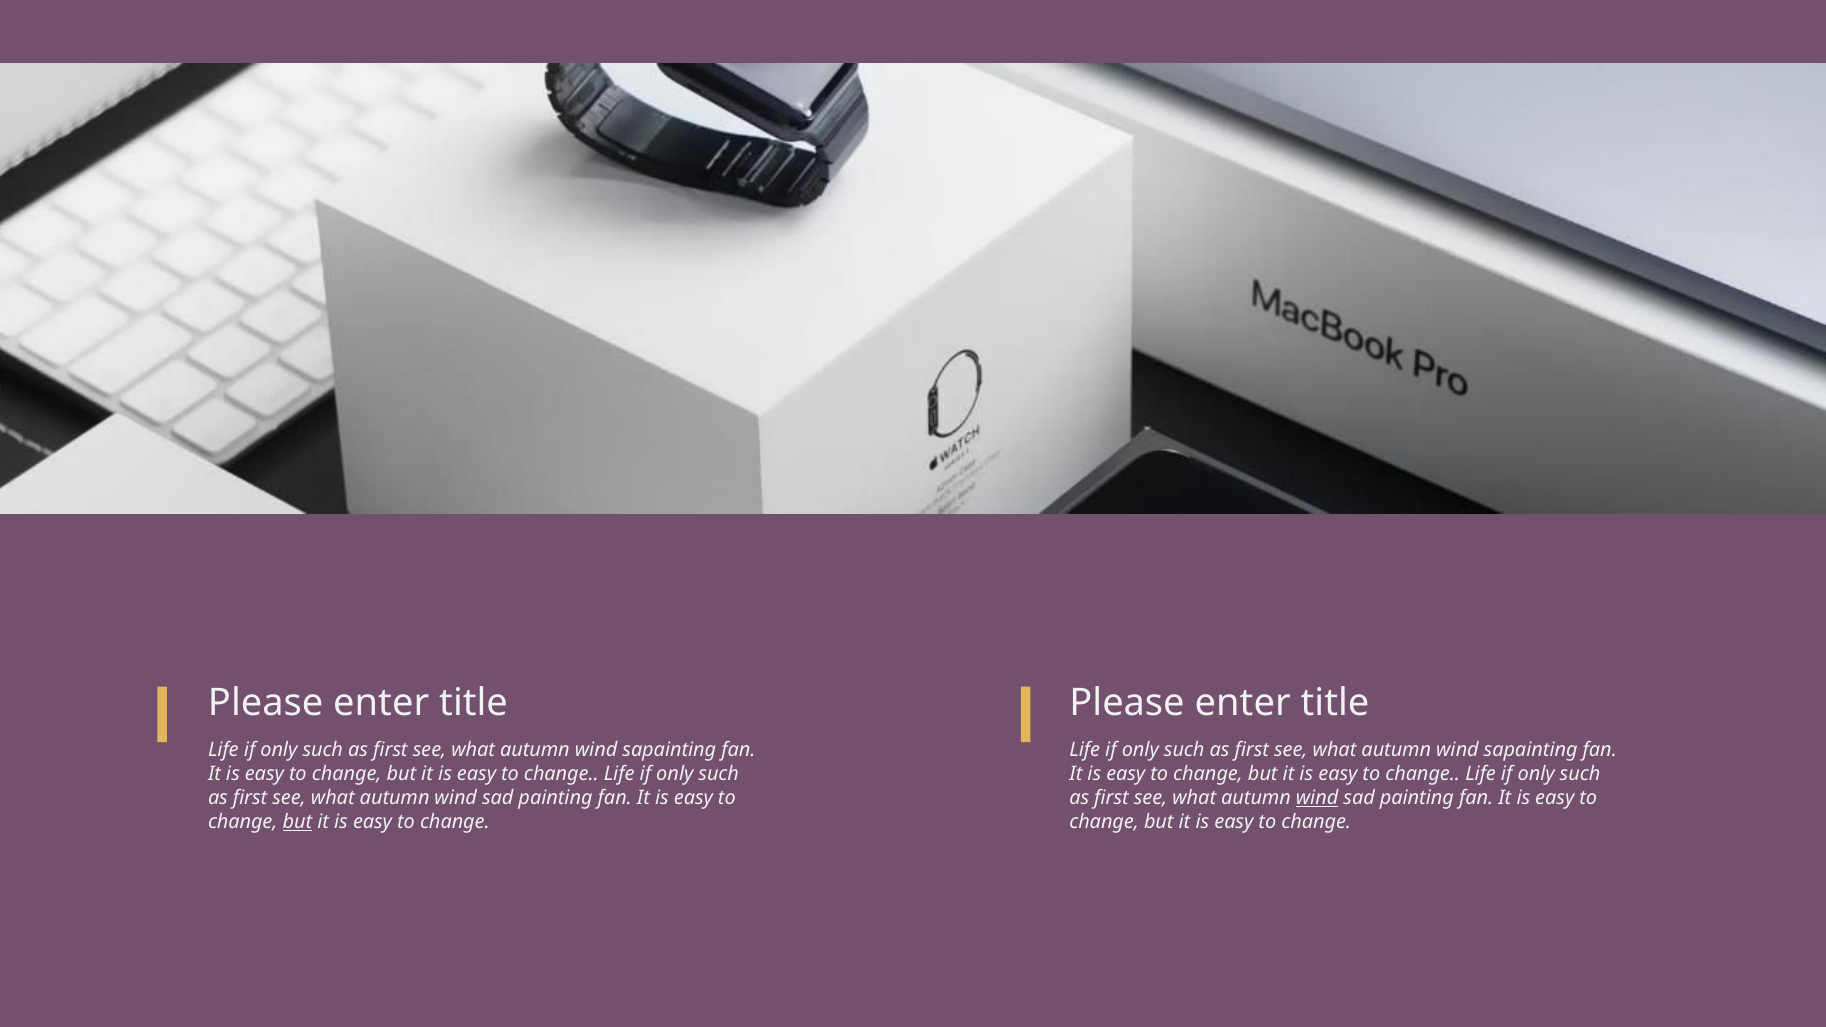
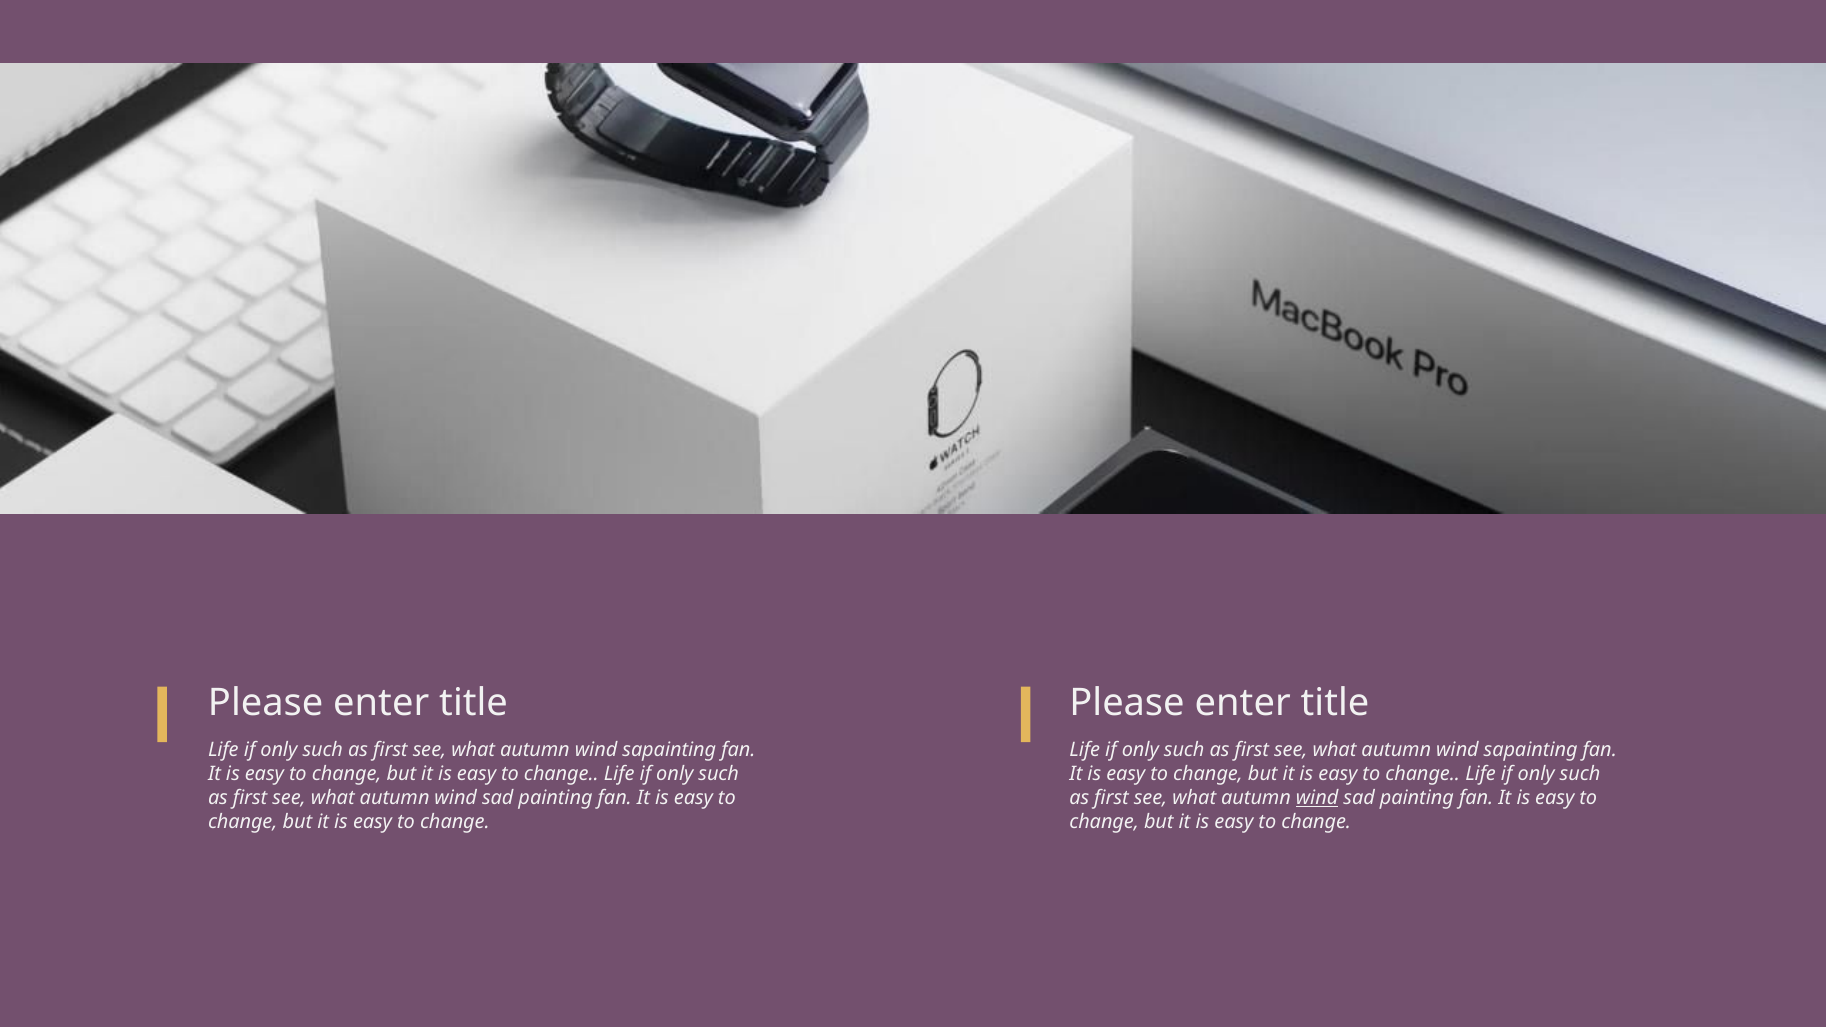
but underline: present -> none (297, 822)
